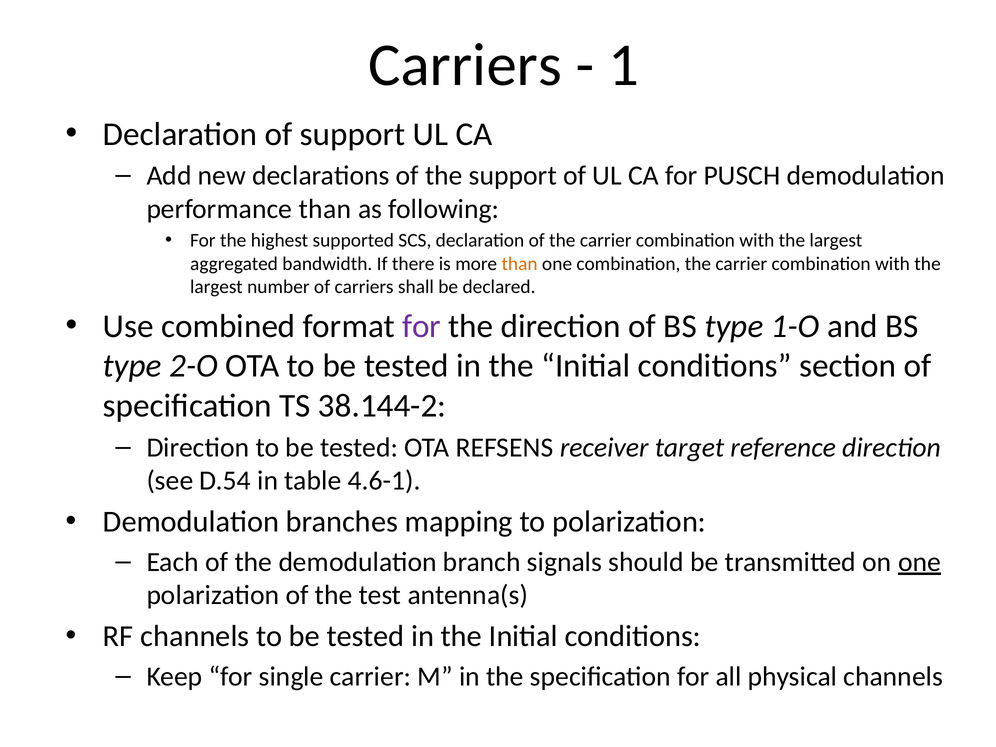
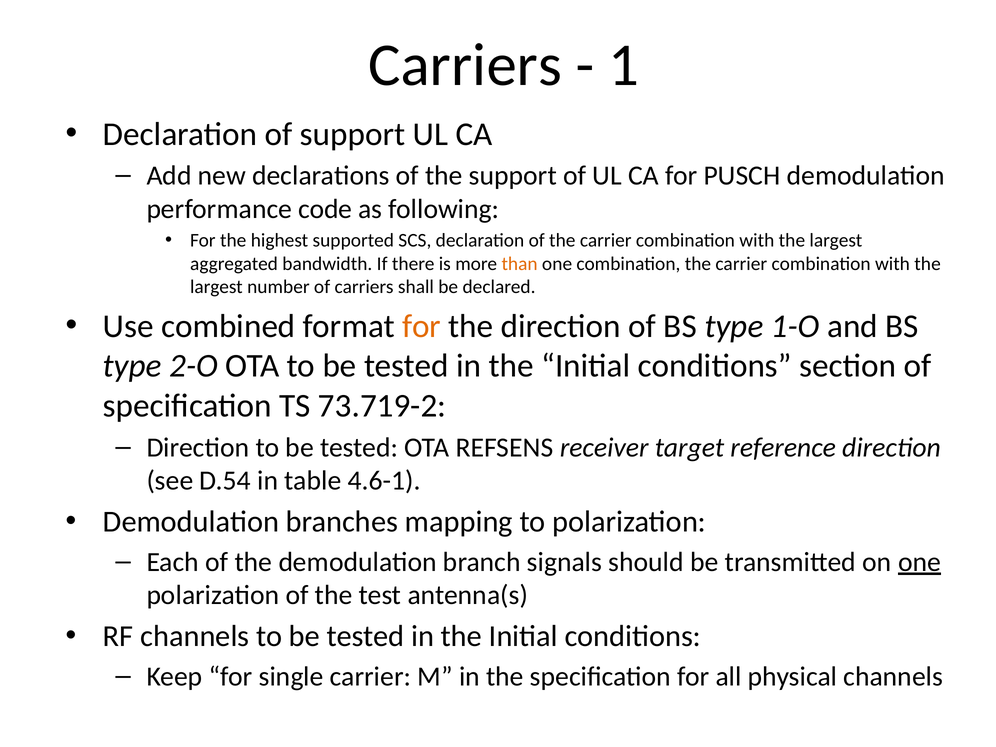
performance than: than -> code (325, 209)
for colour: purple -> orange (422, 326)
38.144-2: 38.144-2 -> 73.719-2 (382, 406)
